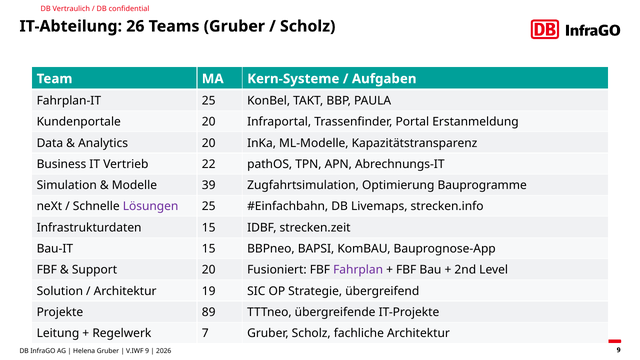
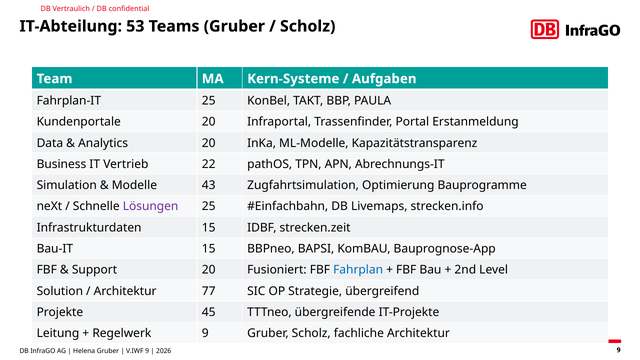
26: 26 -> 53 (135, 26)
39: 39 -> 43 (209, 185)
Fahrplan colour: purple -> blue (358, 270)
19: 19 -> 77 (209, 291)
89: 89 -> 45 (209, 312)
Regelwerk 7: 7 -> 9 (205, 333)
